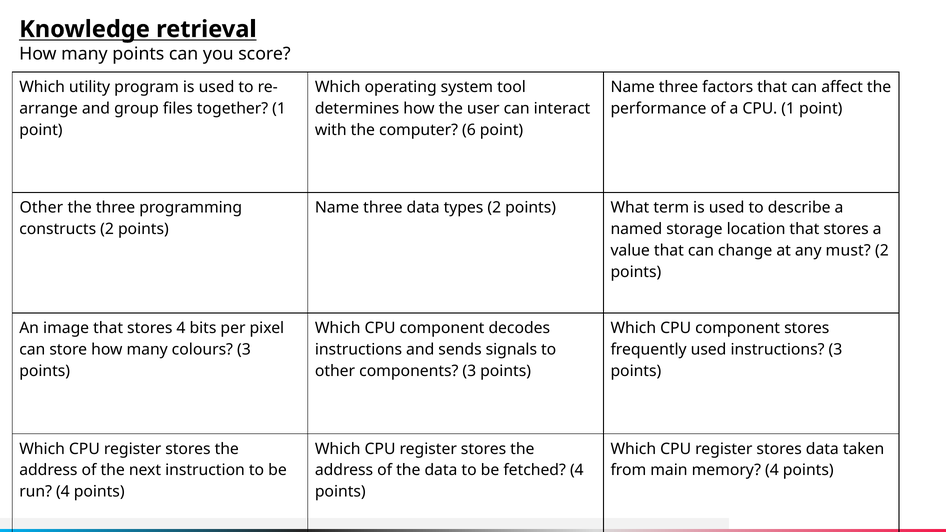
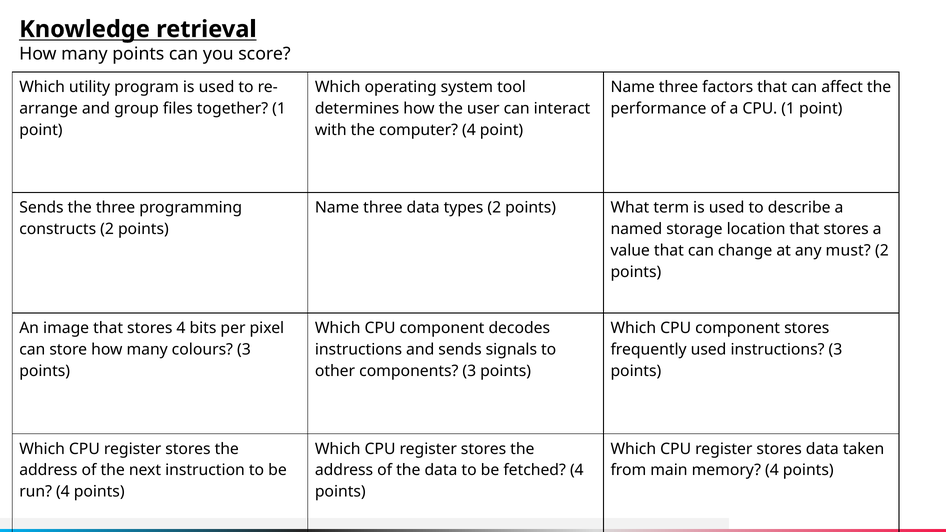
computer 6: 6 -> 4 (469, 130)
Other: Other -> Sends (41, 208)
